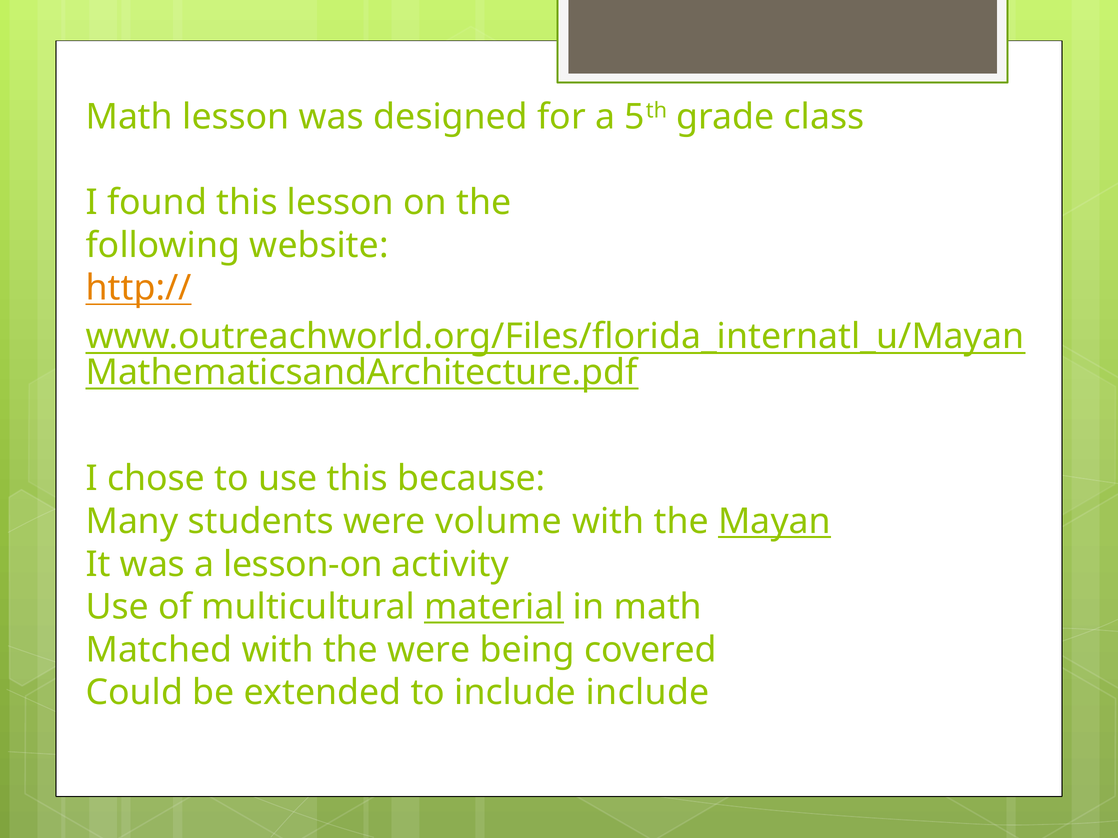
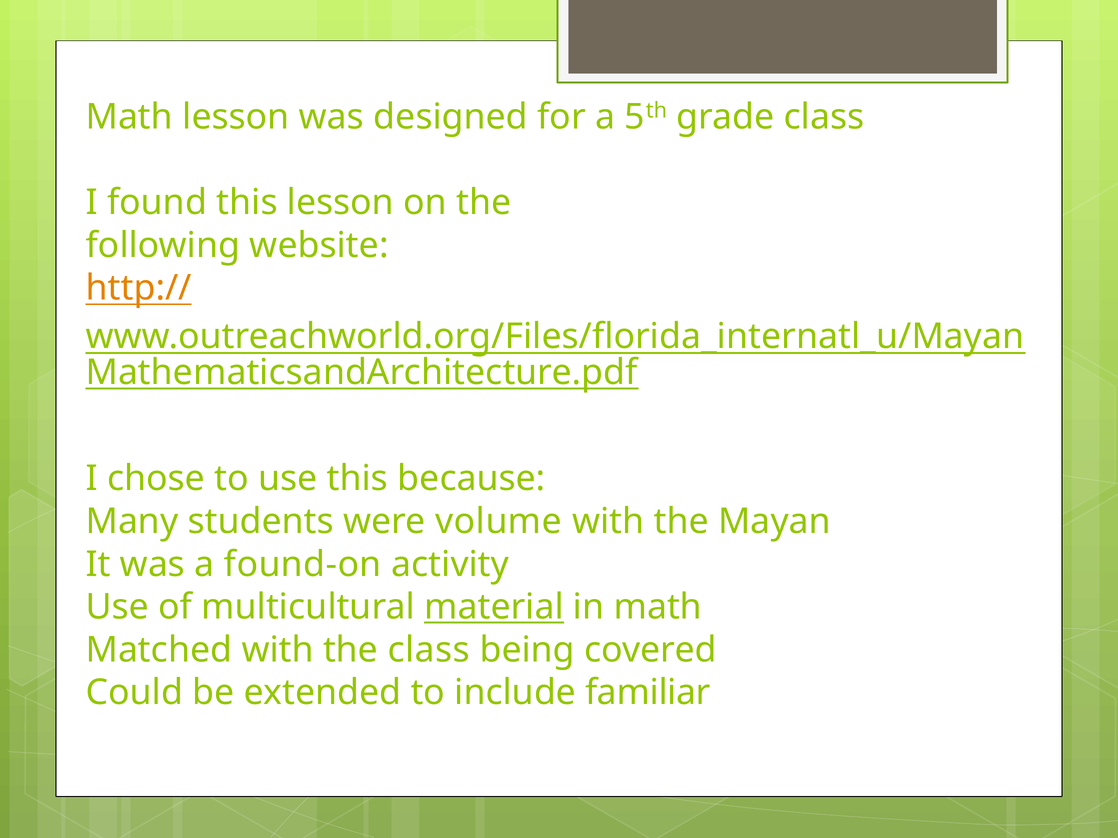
Mayan underline: present -> none (774, 522)
lesson-on: lesson-on -> found-on (303, 565)
the were: were -> class (429, 650)
include include: include -> familiar (648, 693)
